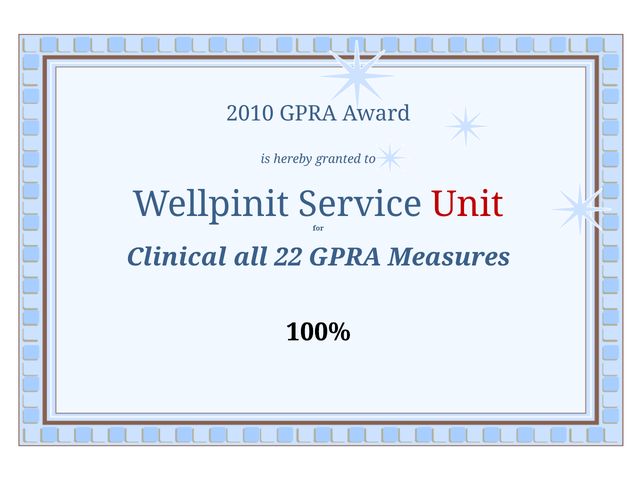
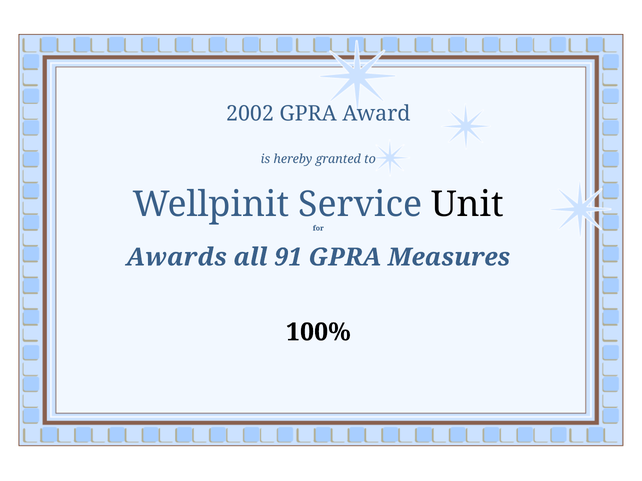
2010: 2010 -> 2002 (250, 114)
Unit colour: red -> black (468, 205)
Clinical: Clinical -> Awards (177, 257)
22: 22 -> 91 (288, 257)
